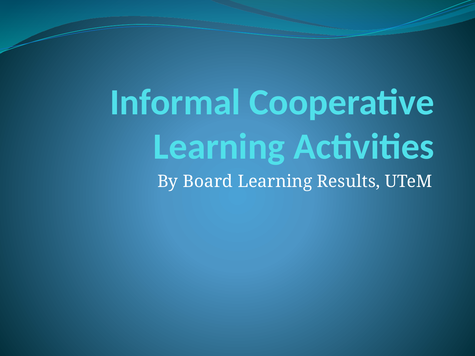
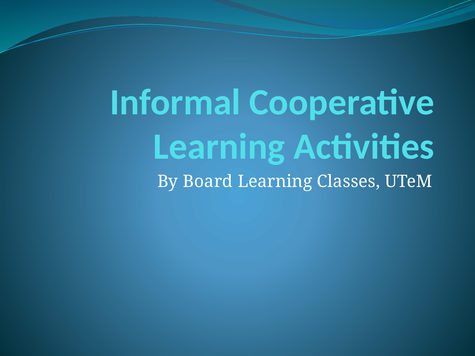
Results: Results -> Classes (348, 182)
